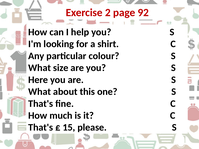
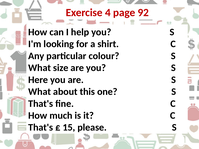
2: 2 -> 4 (108, 13)
